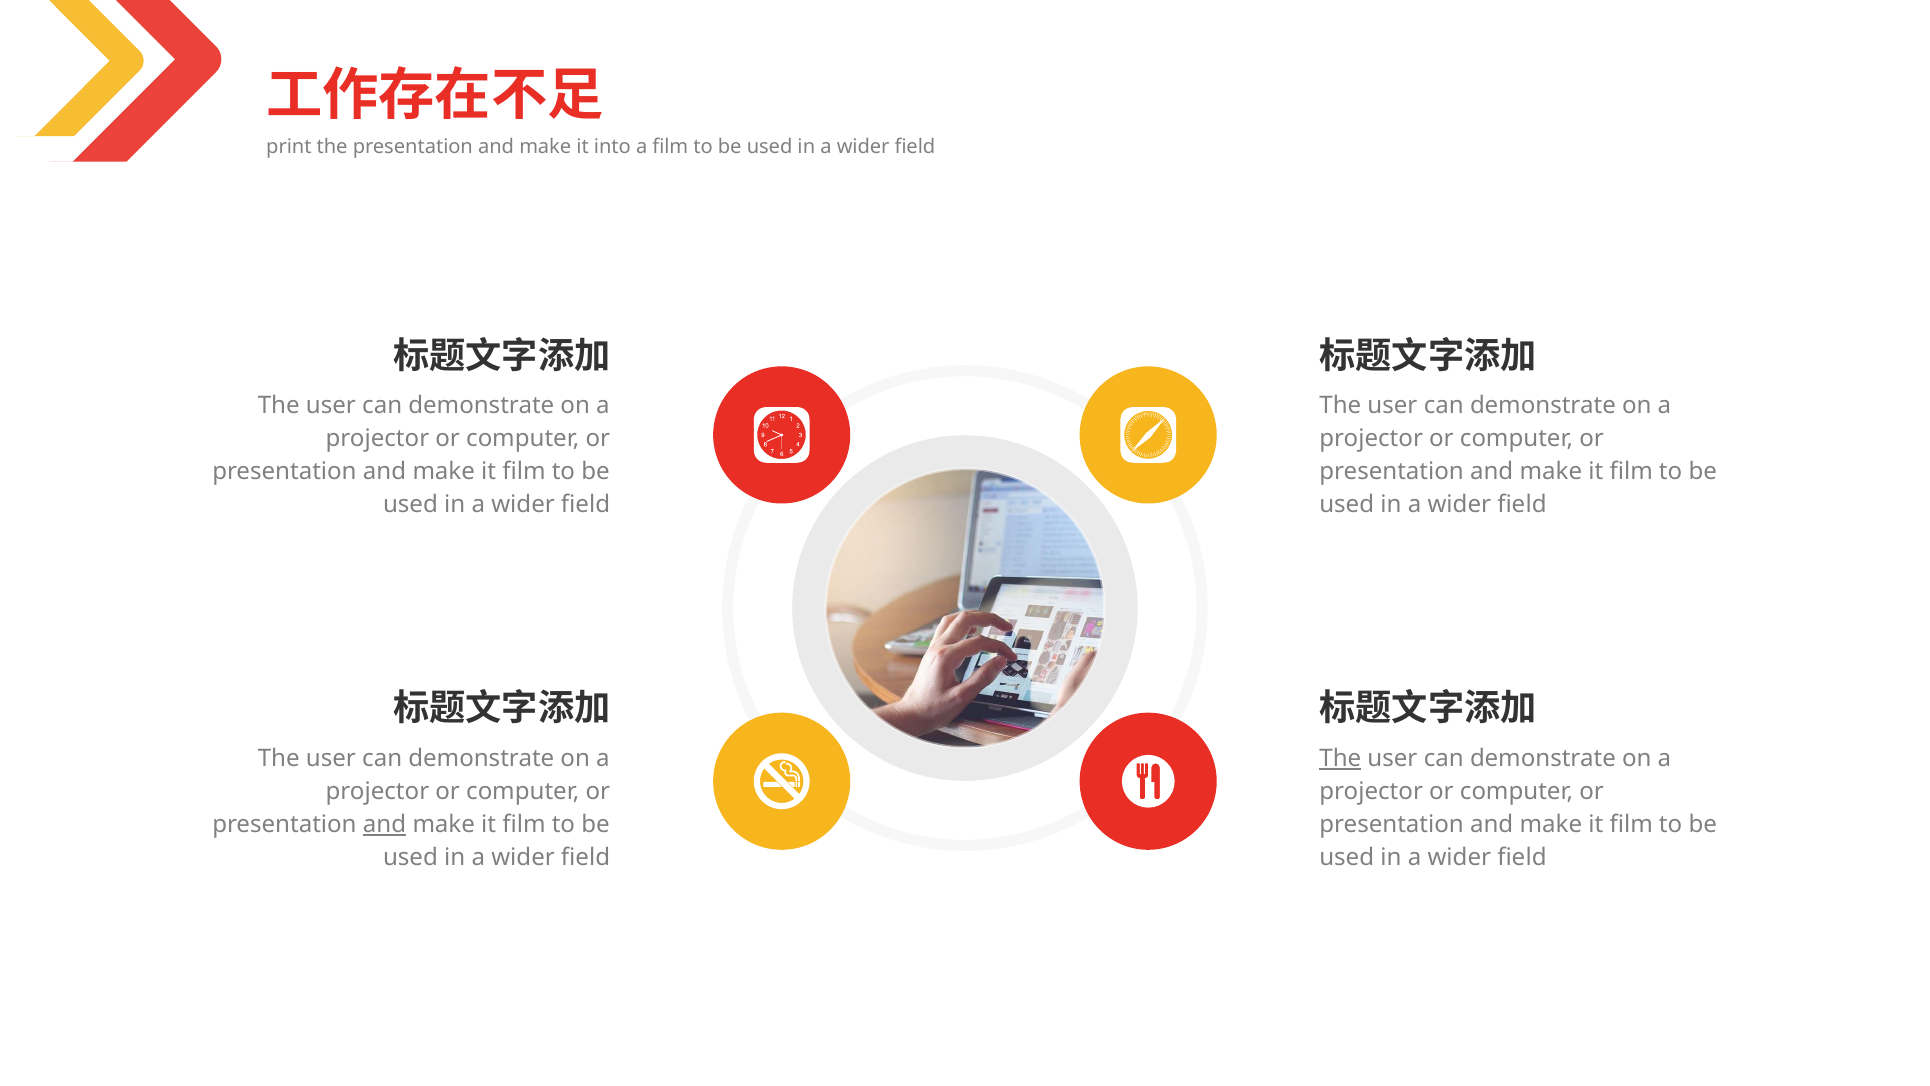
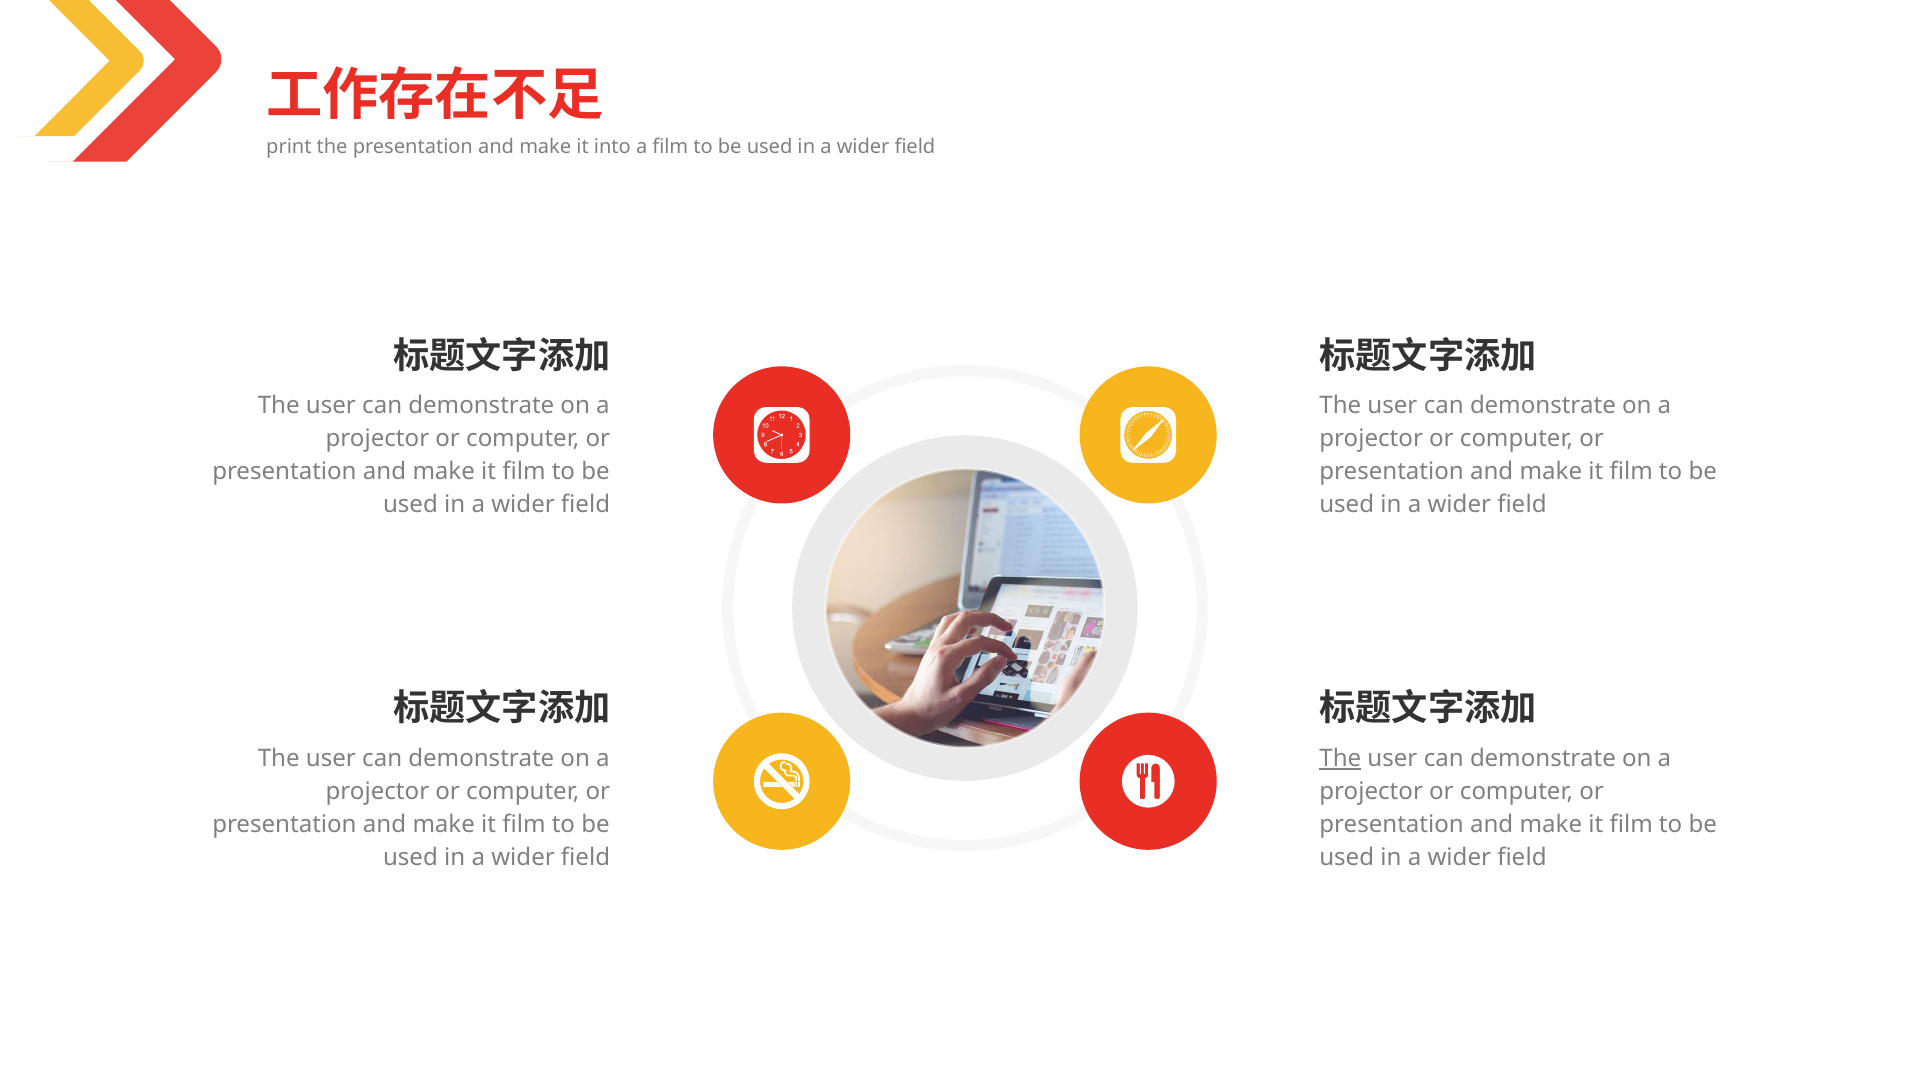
and underline: present -> none (385, 824)
